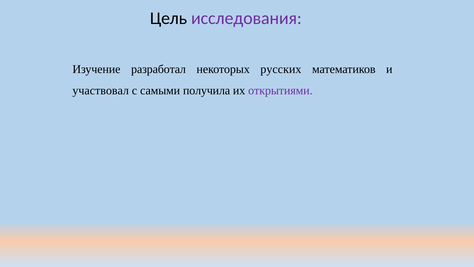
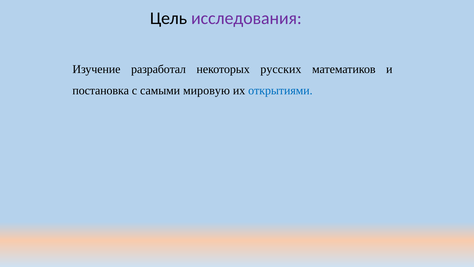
участвовал: участвовал -> постановка (101, 90)
получила: получила -> мировую (206, 90)
открытиями colour: purple -> blue (280, 90)
